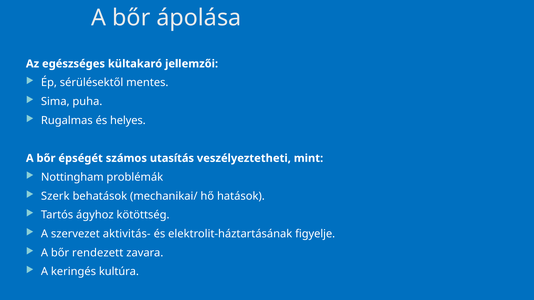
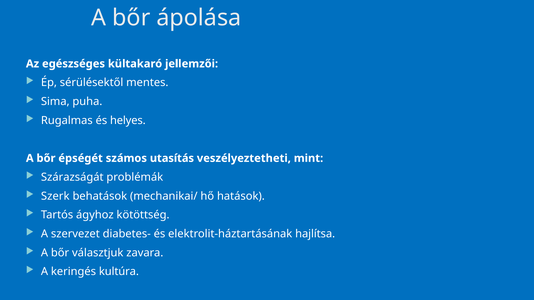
Nottingham: Nottingham -> Szárazságát (72, 177)
aktivitás-: aktivitás- -> diabetes- (127, 234)
figyelje: figyelje -> hajlítsa (315, 234)
rendezett: rendezett -> választjuk (98, 253)
